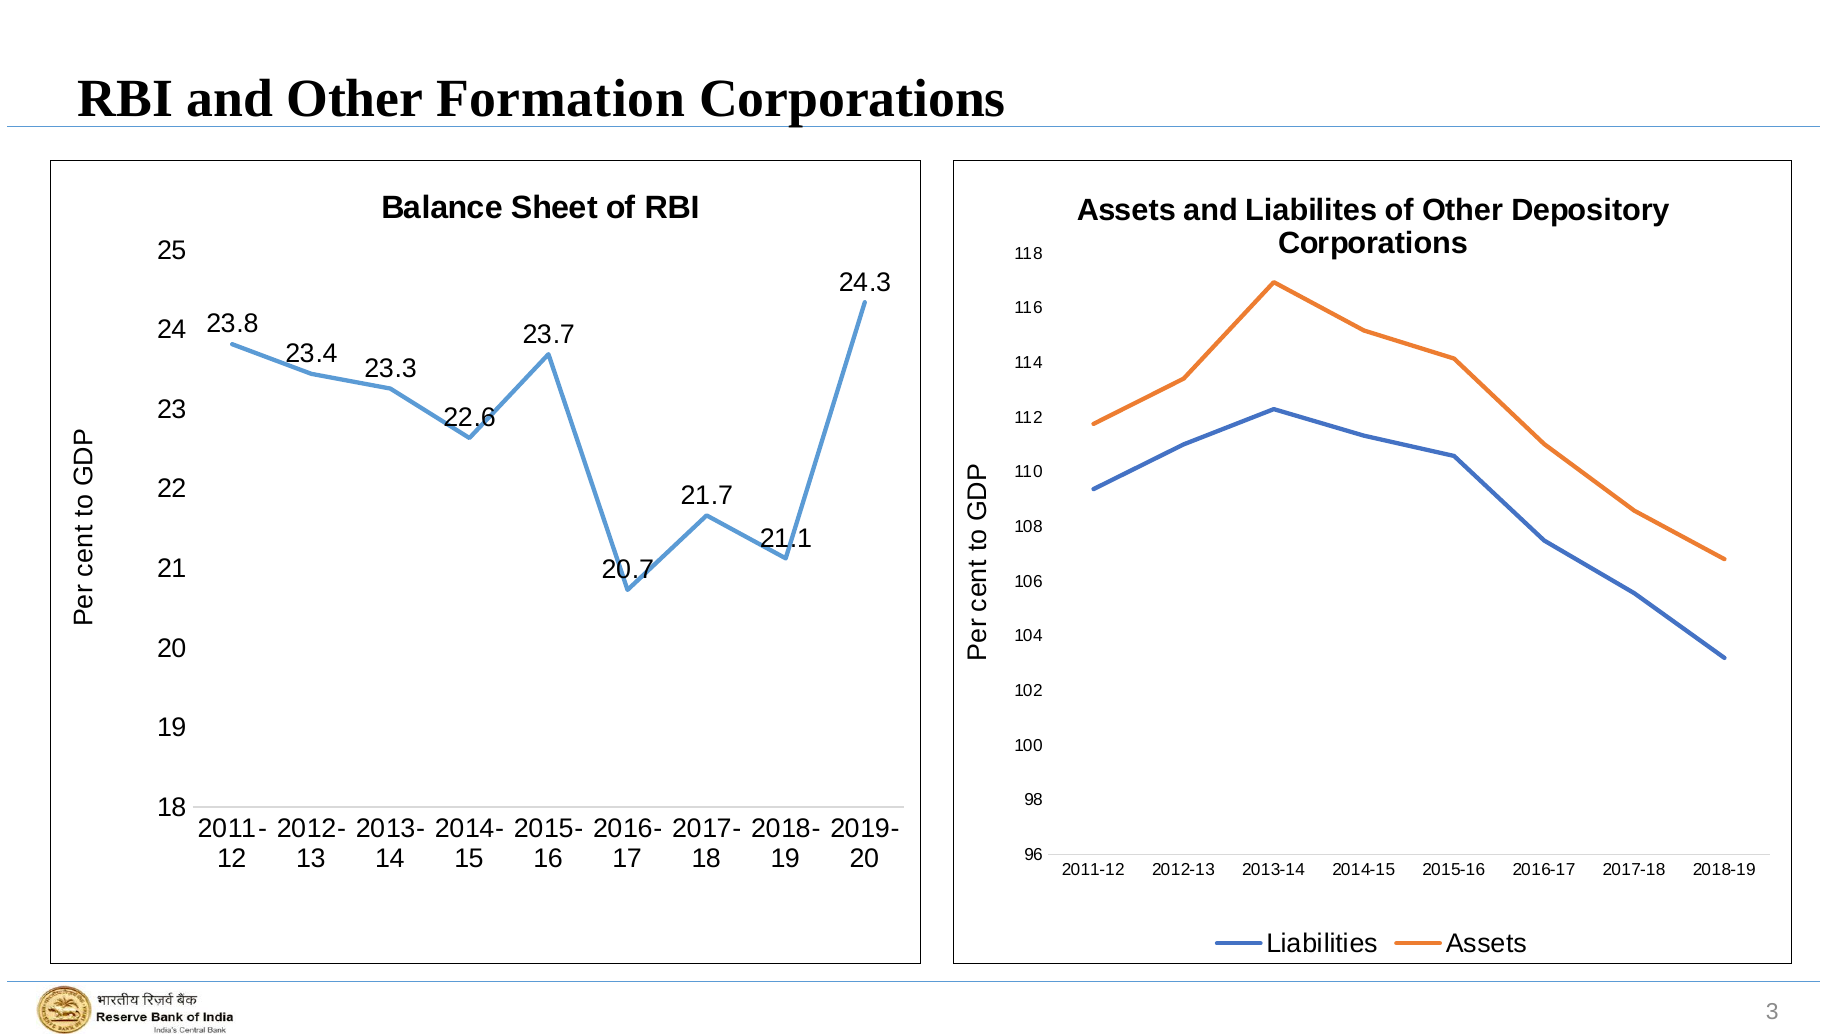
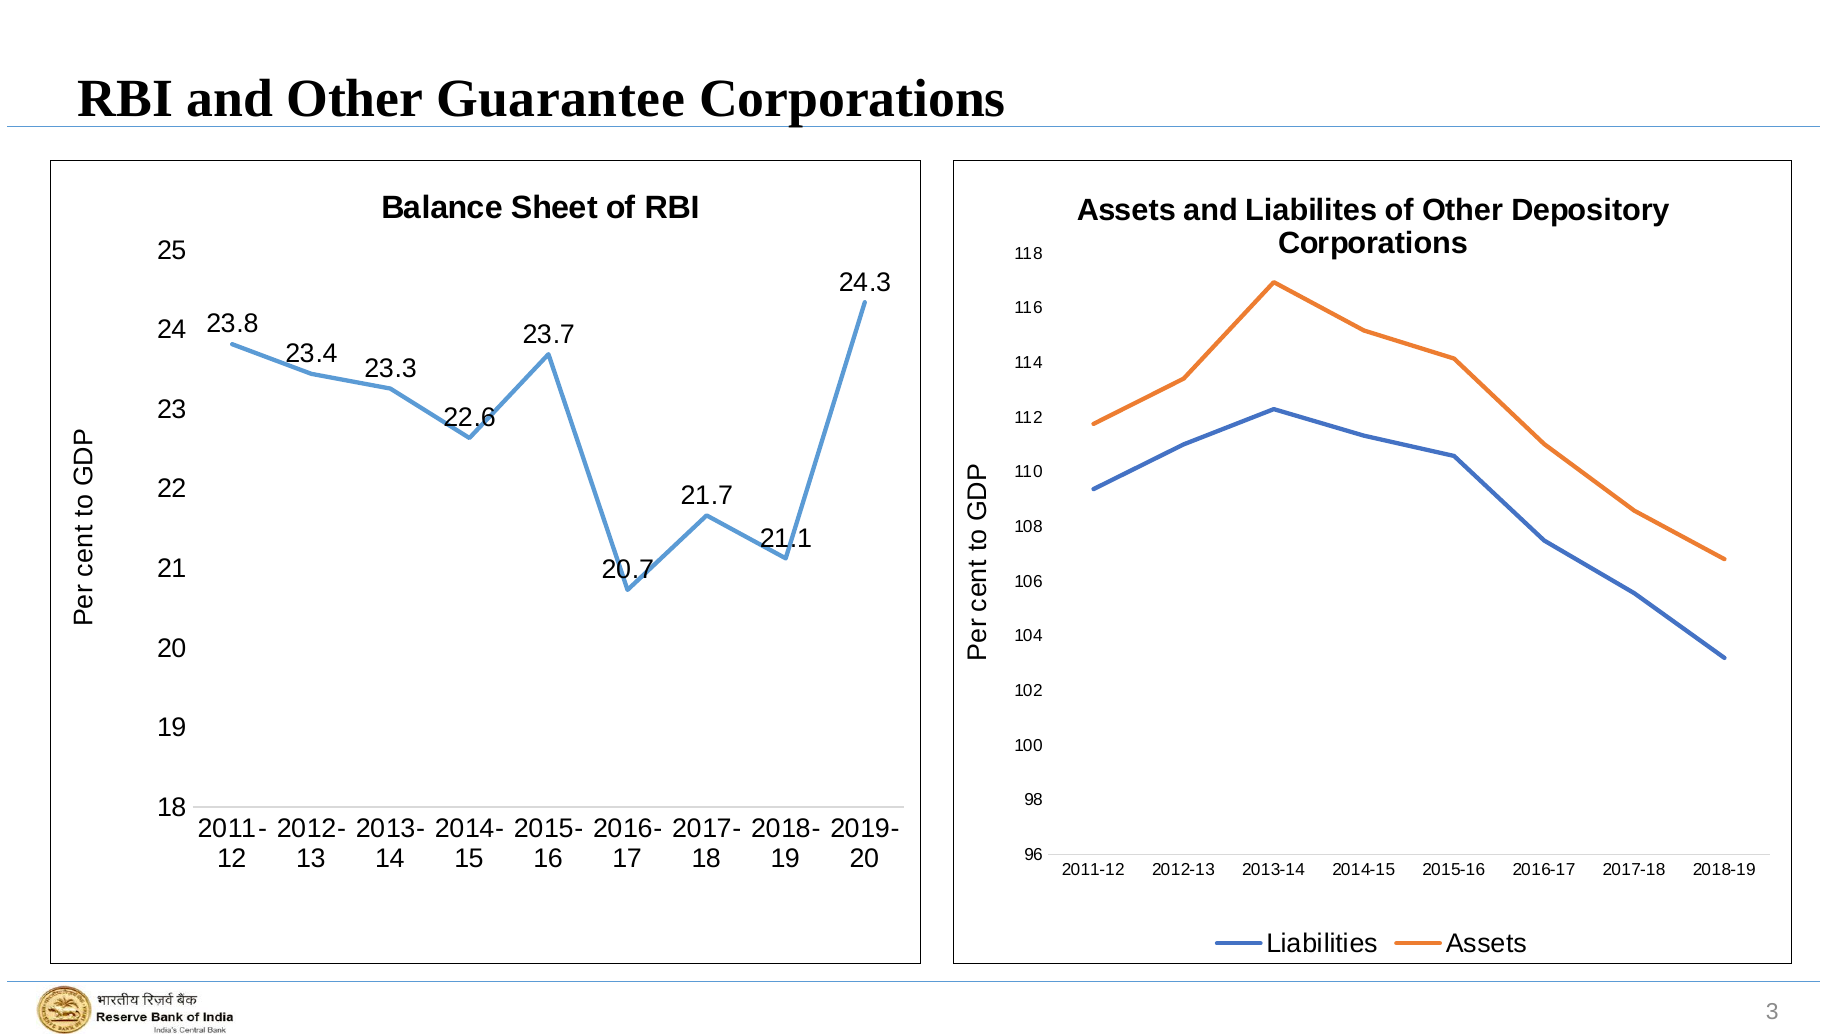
Formation: Formation -> Guarantee (561, 98)
